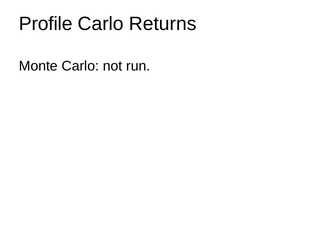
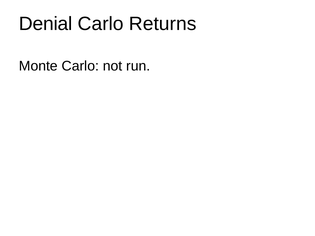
Profile: Profile -> Denial (46, 24)
